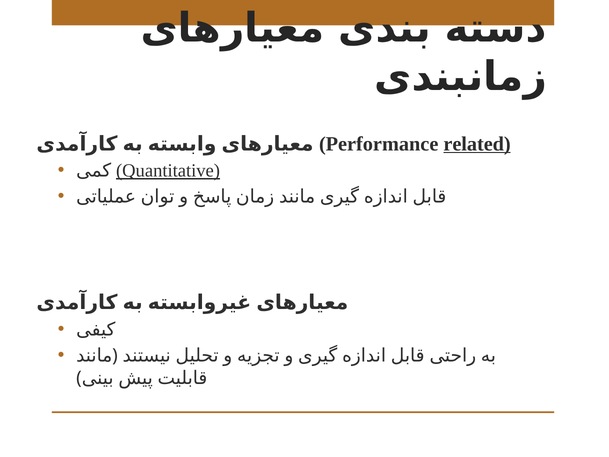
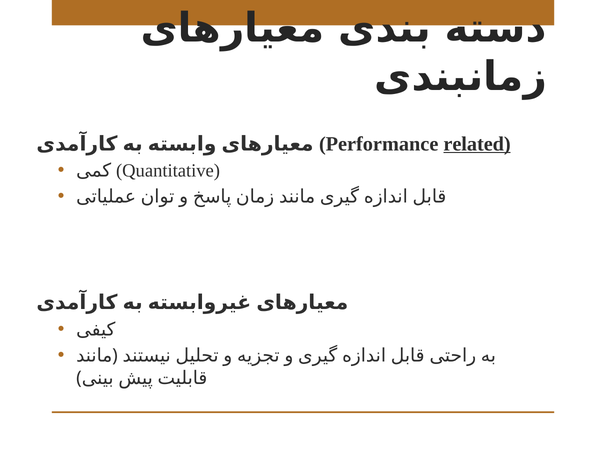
Quantitative underline: present -> none (168, 171)
